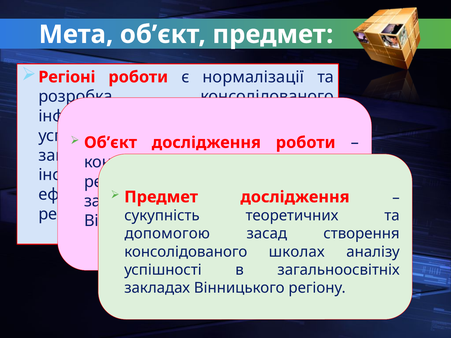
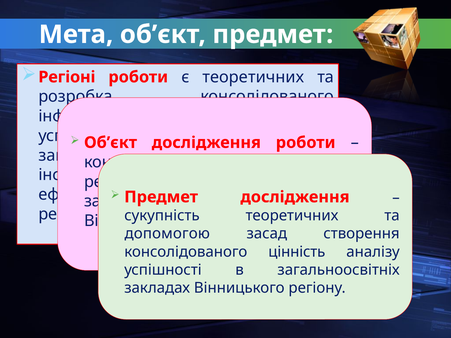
є нормалізації: нормалізації -> теоретичних (253, 77)
школах: школах -> цінність (297, 252)
